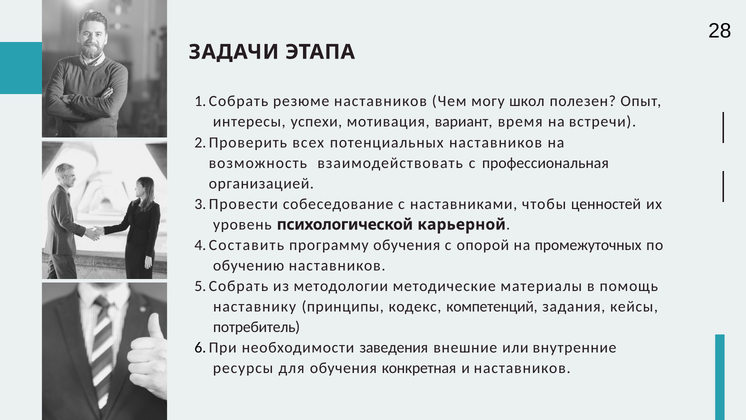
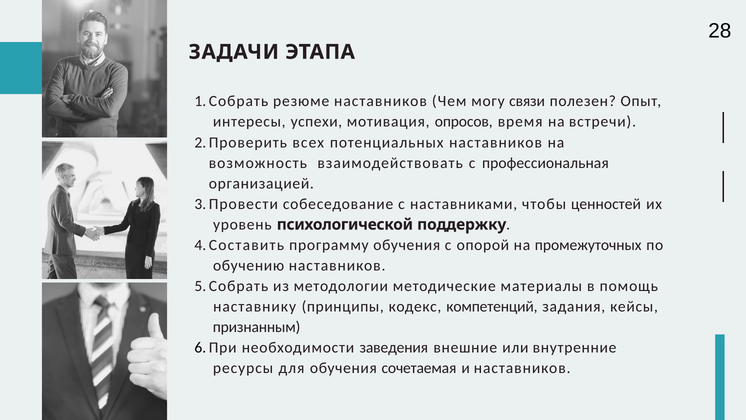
школ: школ -> связи (527, 101)
вариант: вариант -> опросов (464, 122)
карьерной: карьерной -> поддержку (462, 224)
потребитель: потребитель -> признанным (257, 327)
конкретная: конкретная -> сочетаемая (419, 368)
